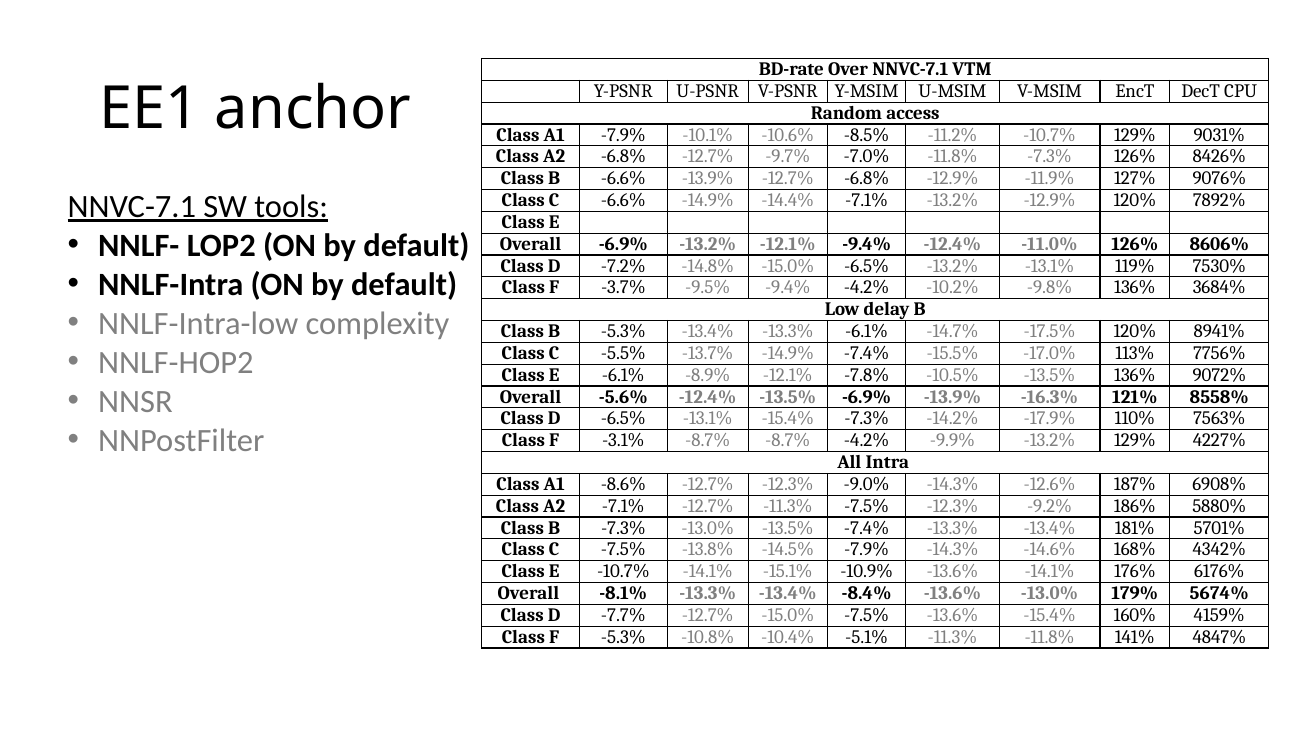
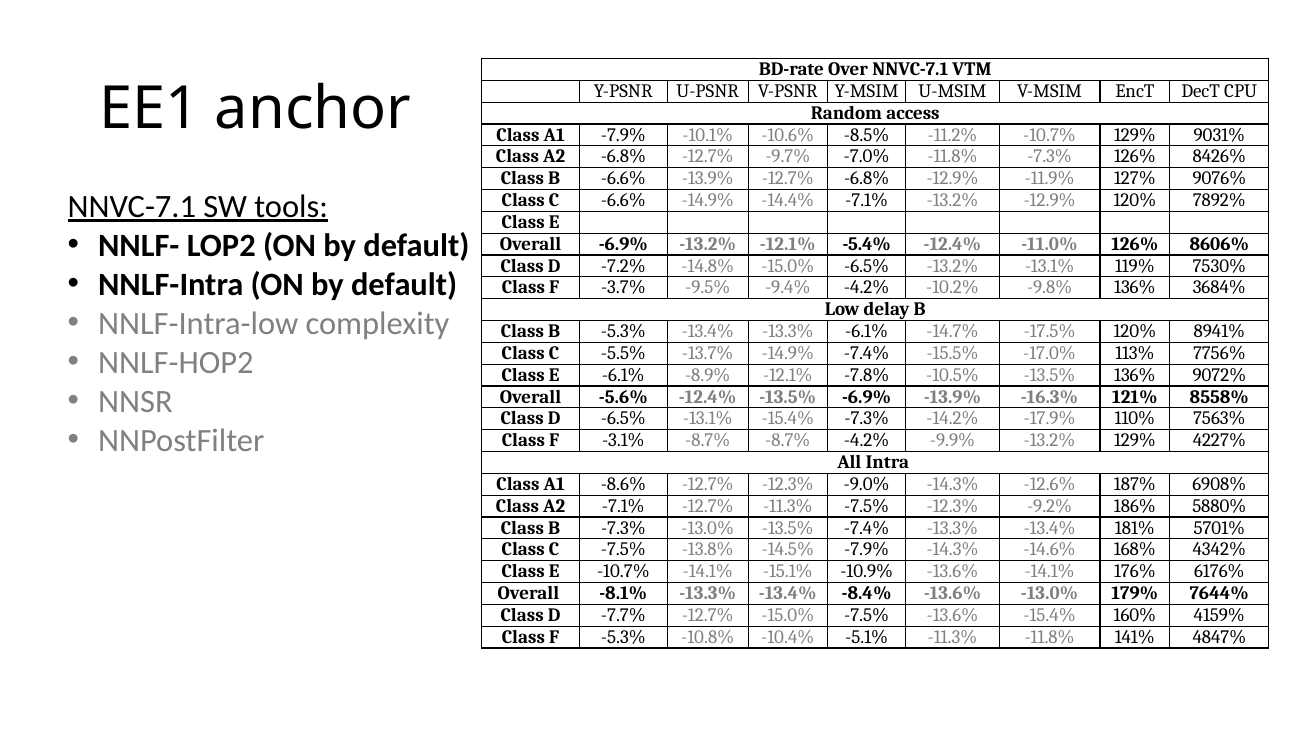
-12.1% -9.4%: -9.4% -> -5.4% (867, 244)
5674%: 5674% -> 7644% (1219, 594)
